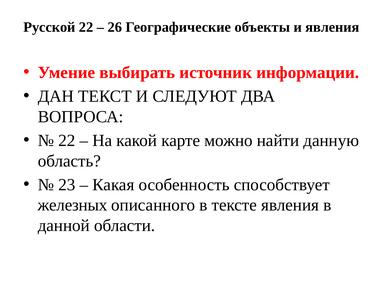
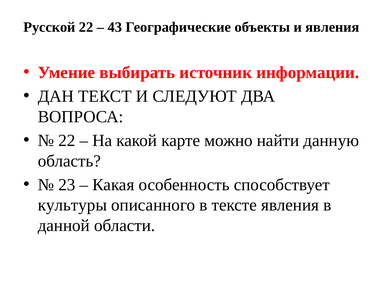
26: 26 -> 43 (115, 27)
железных: железных -> культуры (72, 205)
